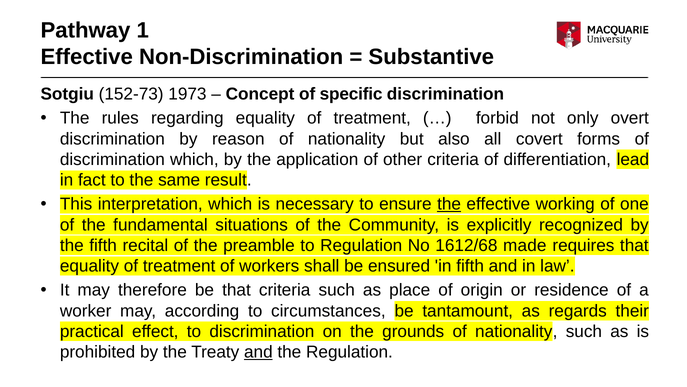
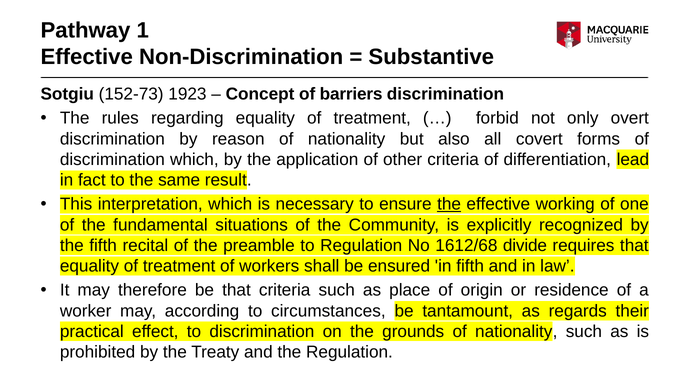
1973: 1973 -> 1923 (187, 94)
specific: specific -> barriers (351, 94)
made: made -> divide (525, 245)
and underline: present -> none (258, 352)
